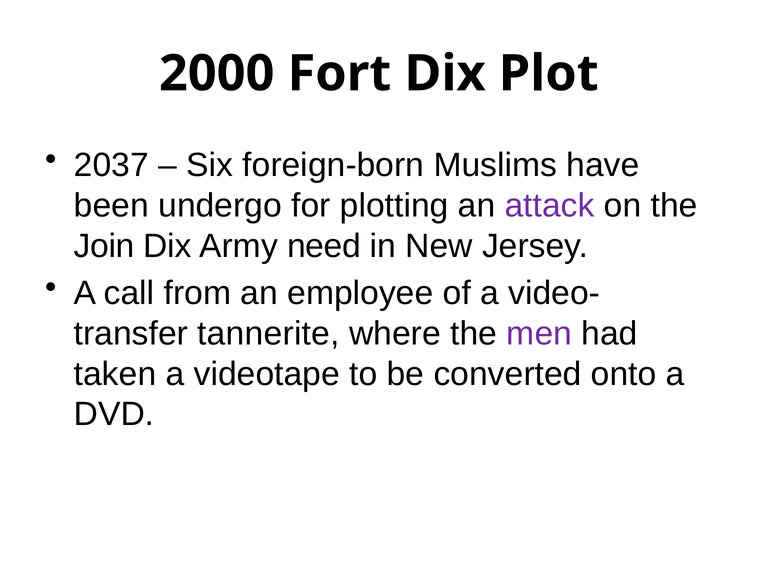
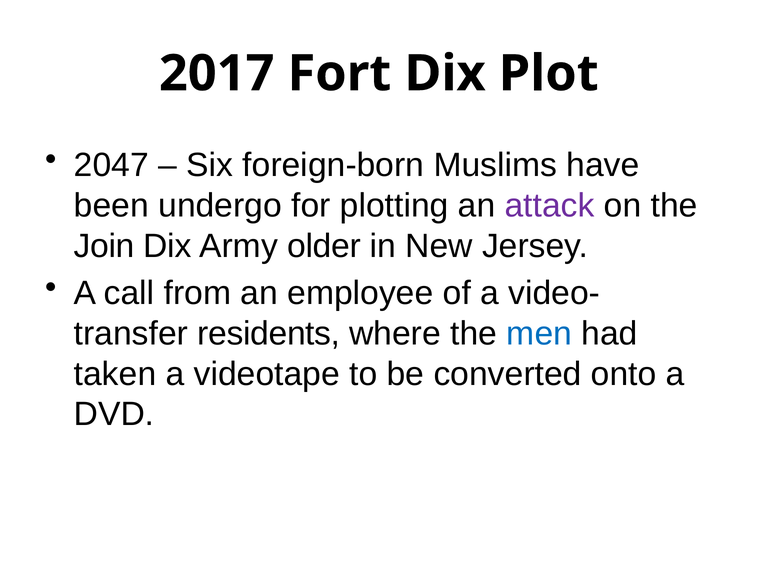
2000: 2000 -> 2017 (217, 74)
2037: 2037 -> 2047 (111, 165)
need: need -> older (324, 246)
tannerite: tannerite -> residents (269, 334)
men colour: purple -> blue (539, 334)
